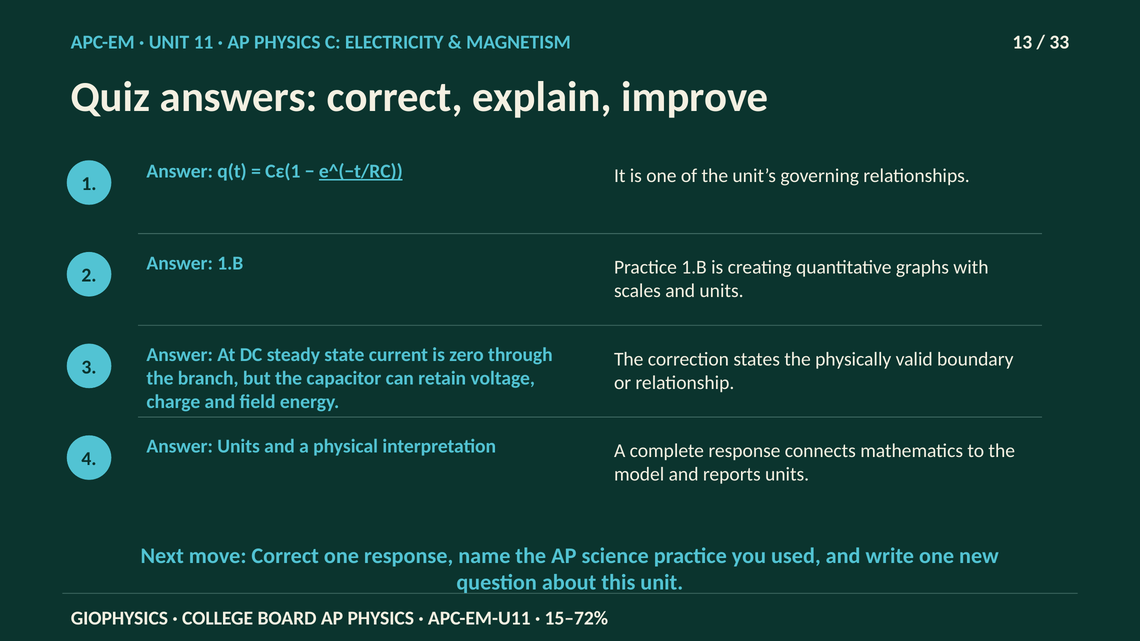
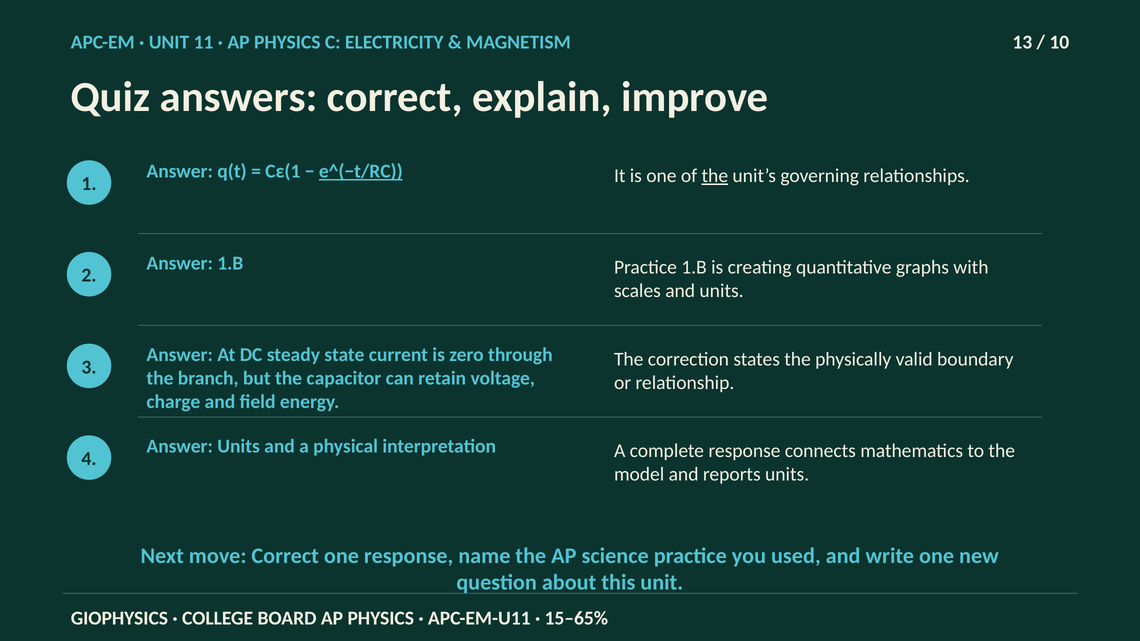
33: 33 -> 10 (1059, 42)
the underline: none -> present (715, 176)
15–72%: 15–72% -> 15–65% (576, 618)
